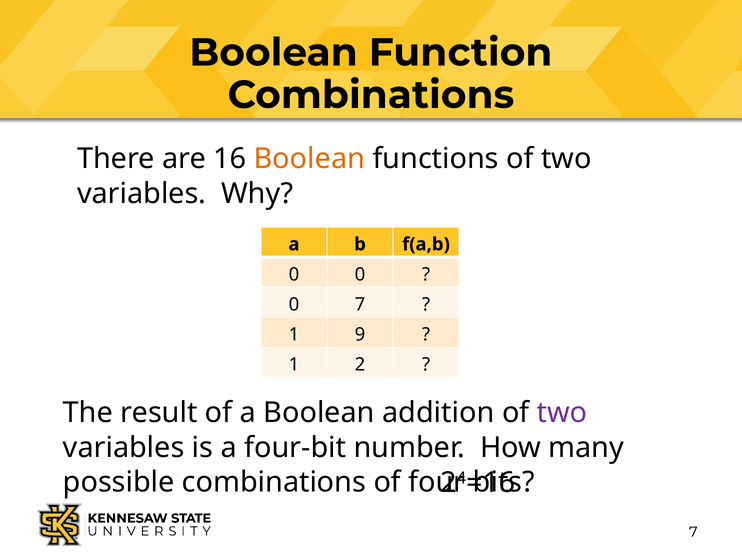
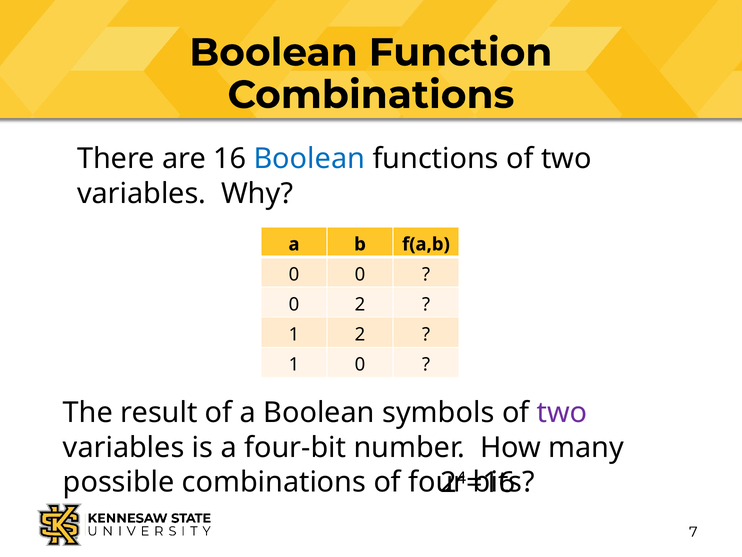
Boolean colour: orange -> blue (309, 159)
0 7: 7 -> 2 (360, 304)
1 9: 9 -> 2 (360, 334)
1 2: 2 -> 0 (360, 364)
addition: addition -> symbols (438, 413)
